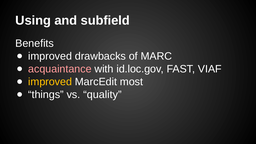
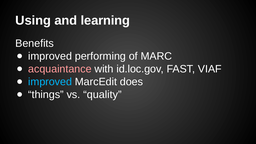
subfield: subfield -> learning (105, 20)
drawbacks: drawbacks -> performing (100, 56)
improved colour: yellow -> light blue (50, 82)
most: most -> does (131, 82)
